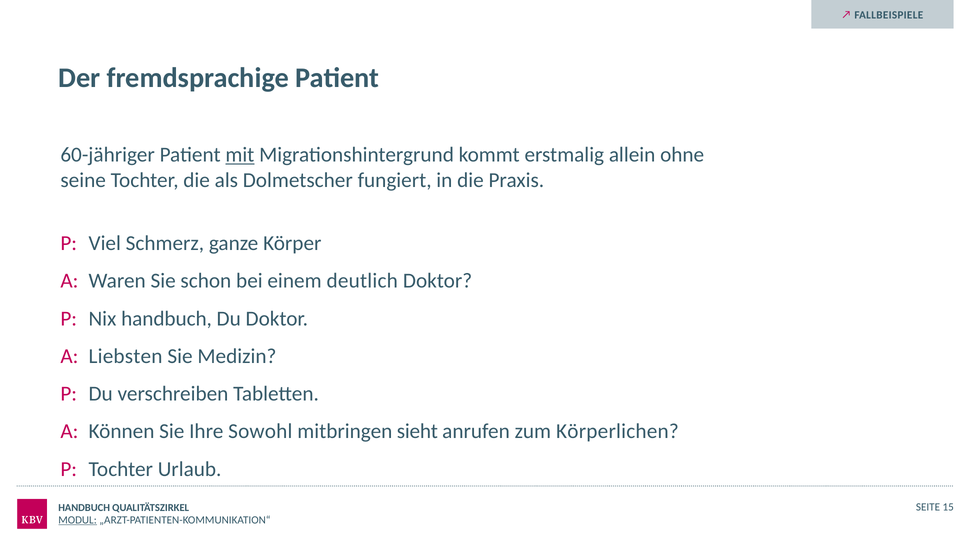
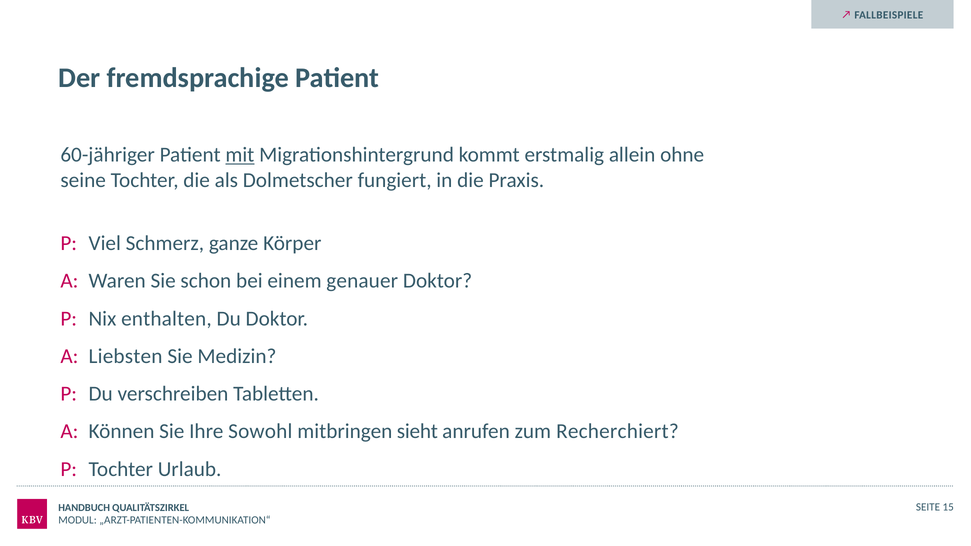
deutlich: deutlich -> genauer (362, 281)
Nix handbuch: handbuch -> enthalten (166, 319)
Körperlichen: Körperlichen -> Recherchiert (617, 432)
MODUL underline: present -> none (78, 520)
